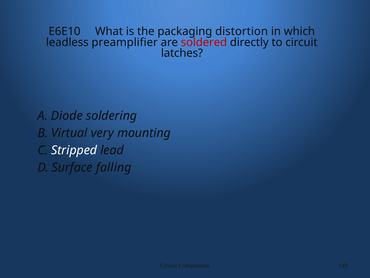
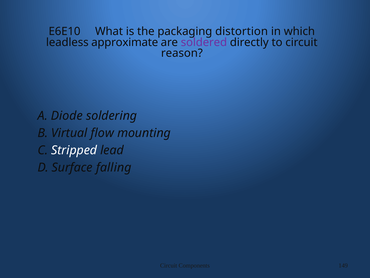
preamplifier: preamplifier -> approximate (125, 42)
soldered colour: red -> purple (204, 42)
latches: latches -> reason (182, 53)
very: very -> flow (102, 133)
